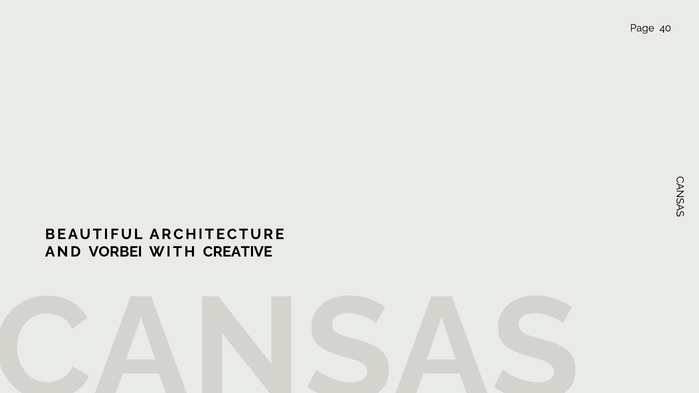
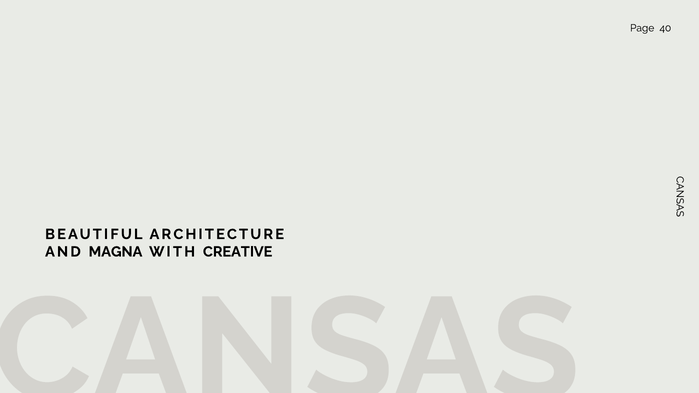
VORBEI: VORBEI -> MAGNA (116, 252)
